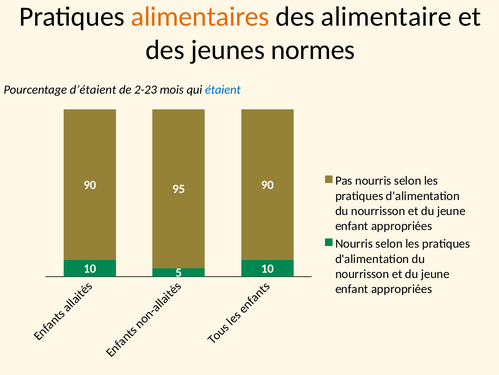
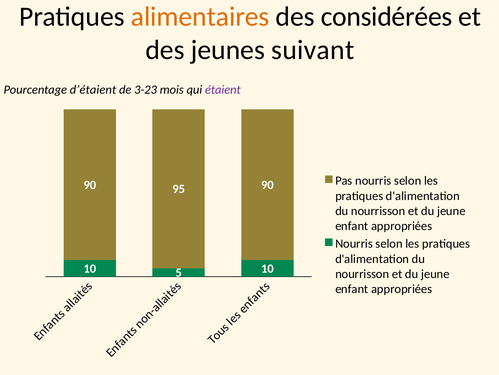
alimentaire: alimentaire -> considérées (387, 16)
normes: normes -> suivant (313, 50)
2-23: 2-23 -> 3-23 (146, 90)
étaient colour: blue -> purple (223, 90)
